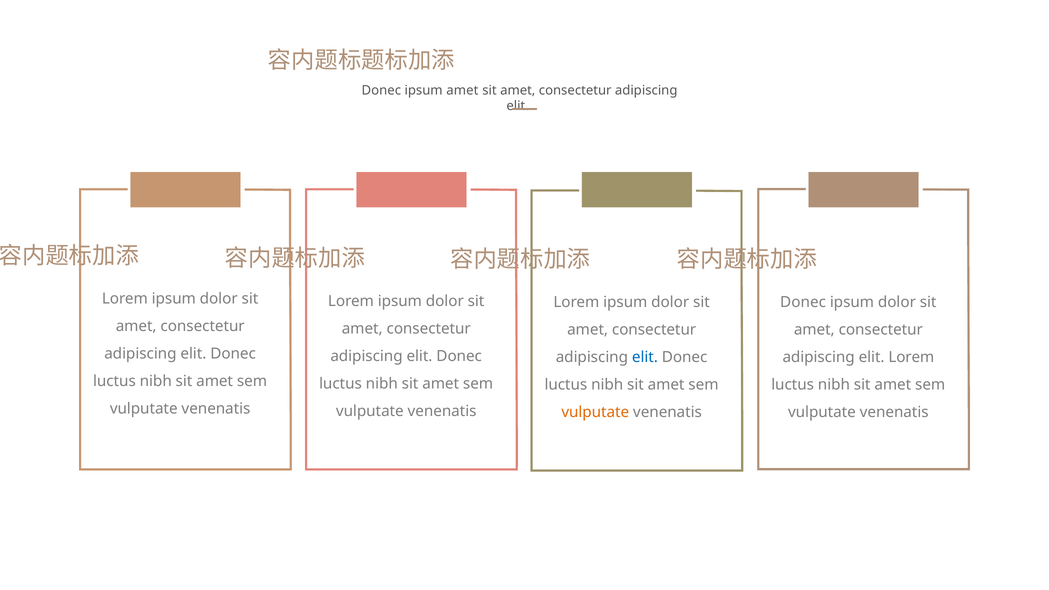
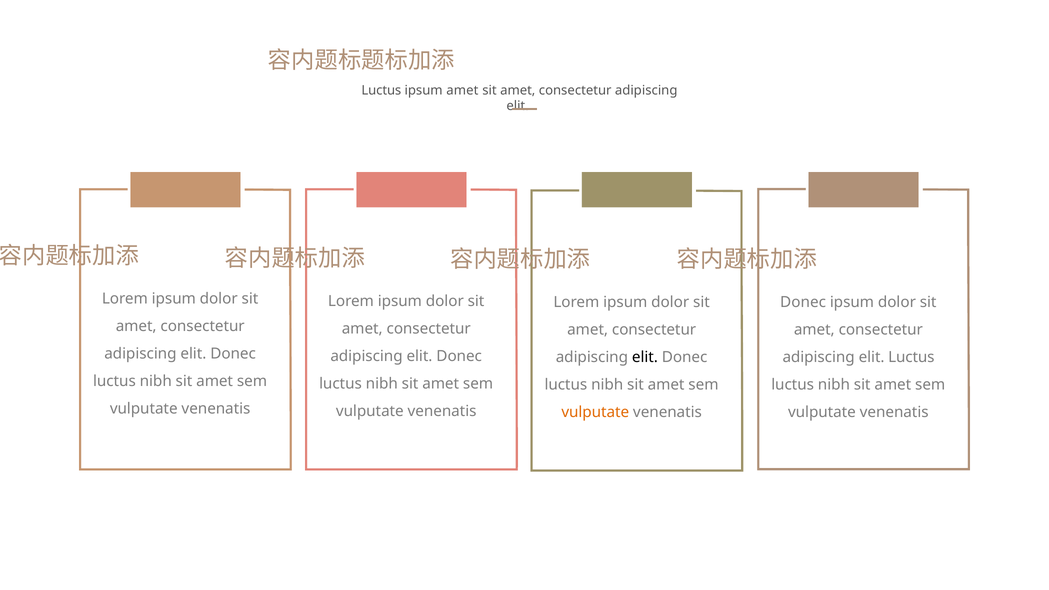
Donec: Donec -> Luctus (381, 90)
elit colour: blue -> black (645, 357)
elit Lorem: Lorem -> Luctus (911, 357)
